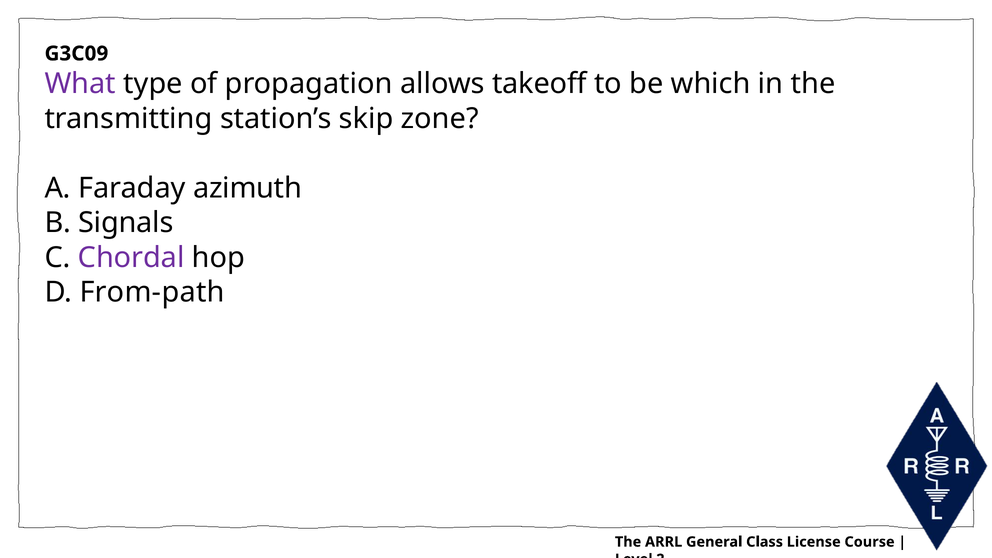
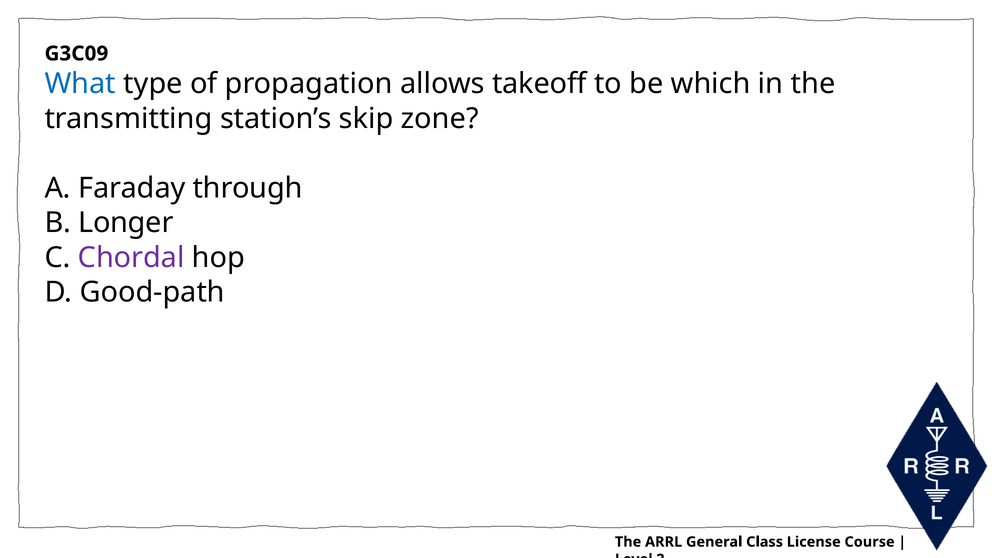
What colour: purple -> blue (80, 84)
azimuth: azimuth -> through (248, 188)
Signals: Signals -> Longer (126, 223)
From-path: From-path -> Good-path (152, 292)
